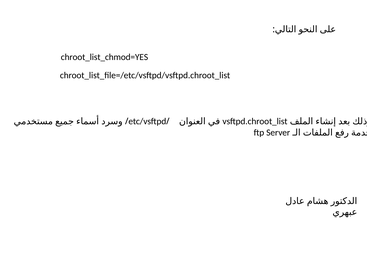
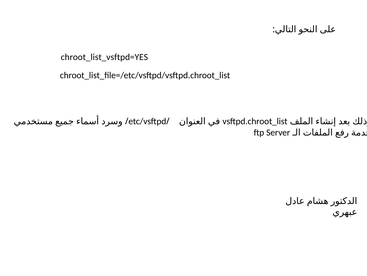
chroot_list_chmod=YES: chroot_list_chmod=YES -> chroot_list_vsftpd=YES (104, 57)
